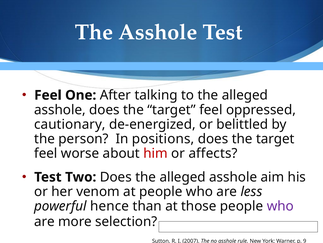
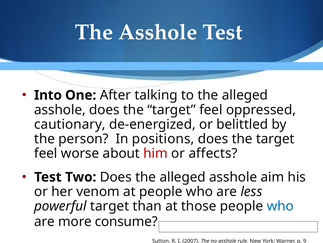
Feel: Feel -> Into (48, 95)
powerful hence: hence -> target (110, 206)
who colour: purple -> blue (280, 206)
selection: selection -> consume (126, 221)
